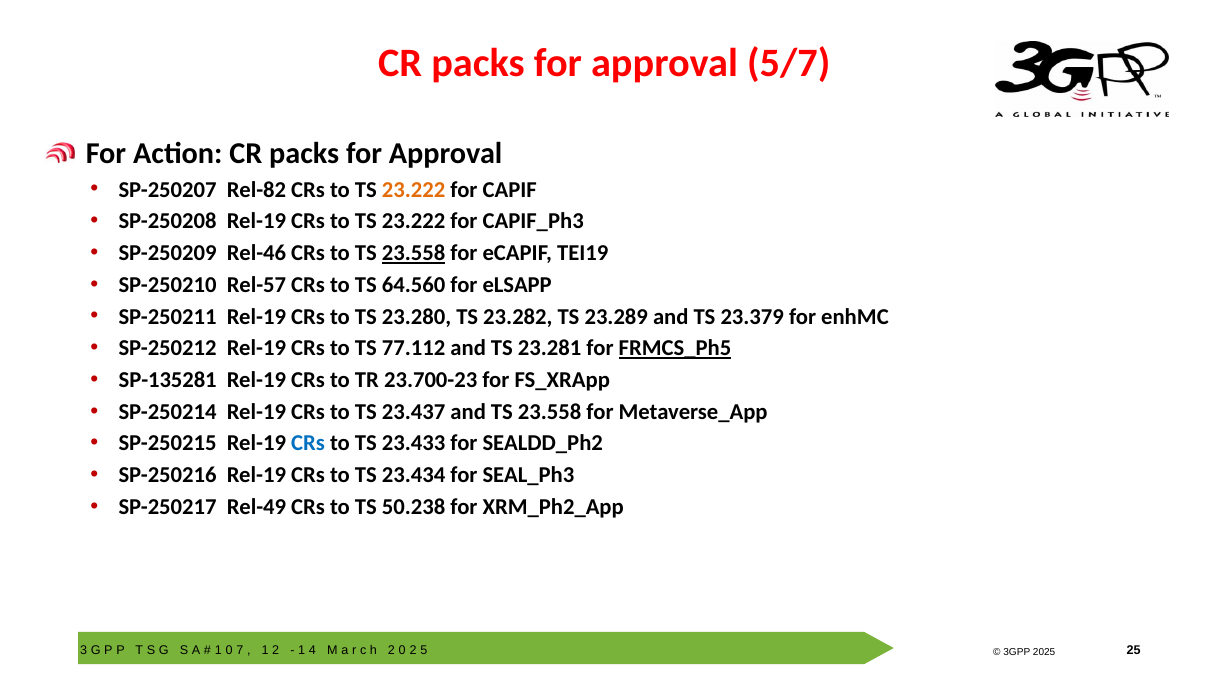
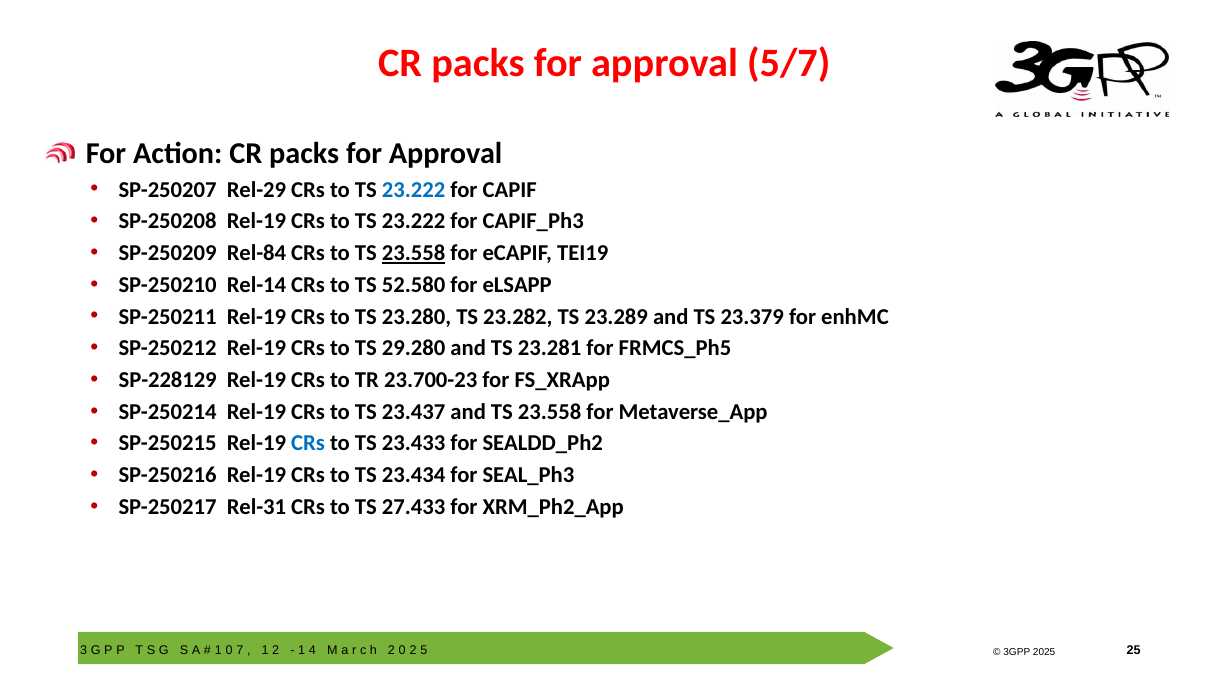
Rel-82: Rel-82 -> Rel-29 (256, 190)
23.222 colour: orange -> blue (414, 190)
Rel-46: Rel-46 -> Rel-84 (256, 253)
Rel-57: Rel-57 -> Rel-14 (256, 285)
64.560: 64.560 -> 52.580 (414, 285)
77.112: 77.112 -> 29.280 (414, 348)
FRMCS_Ph5 underline: present -> none (675, 348)
SP-135281: SP-135281 -> SP-228129 (168, 380)
Rel-49: Rel-49 -> Rel-31 (256, 507)
50.238: 50.238 -> 27.433 (414, 507)
